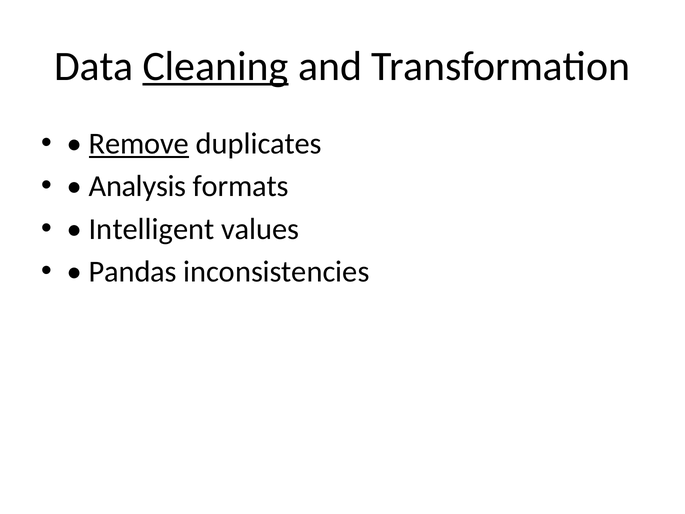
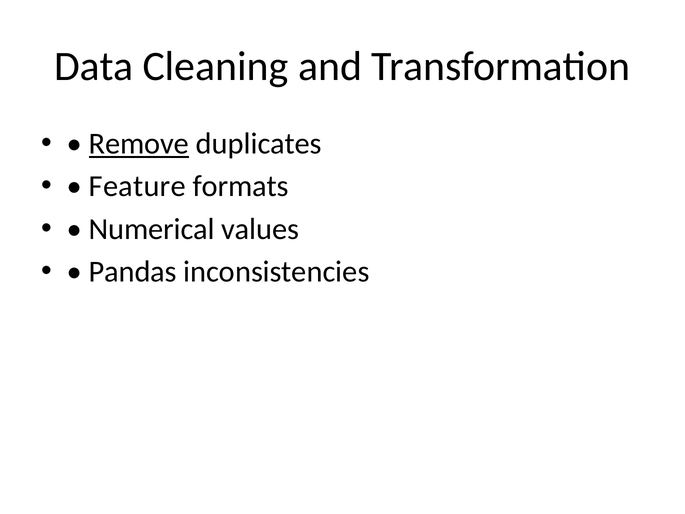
Cleaning underline: present -> none (216, 66)
Analysis: Analysis -> Feature (137, 186)
Intelligent: Intelligent -> Numerical (152, 229)
